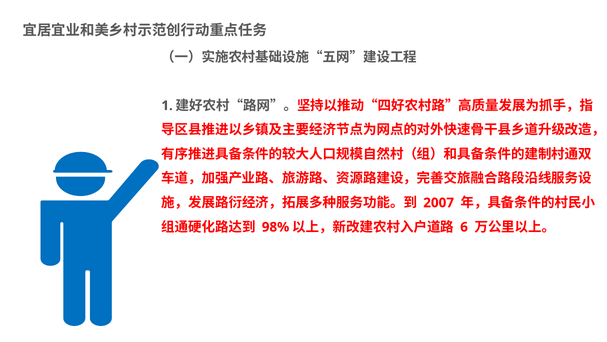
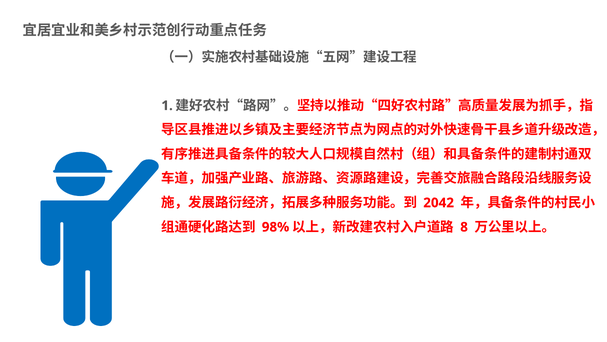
2007: 2007 -> 2042 (439, 203)
6: 6 -> 8 (464, 227)
